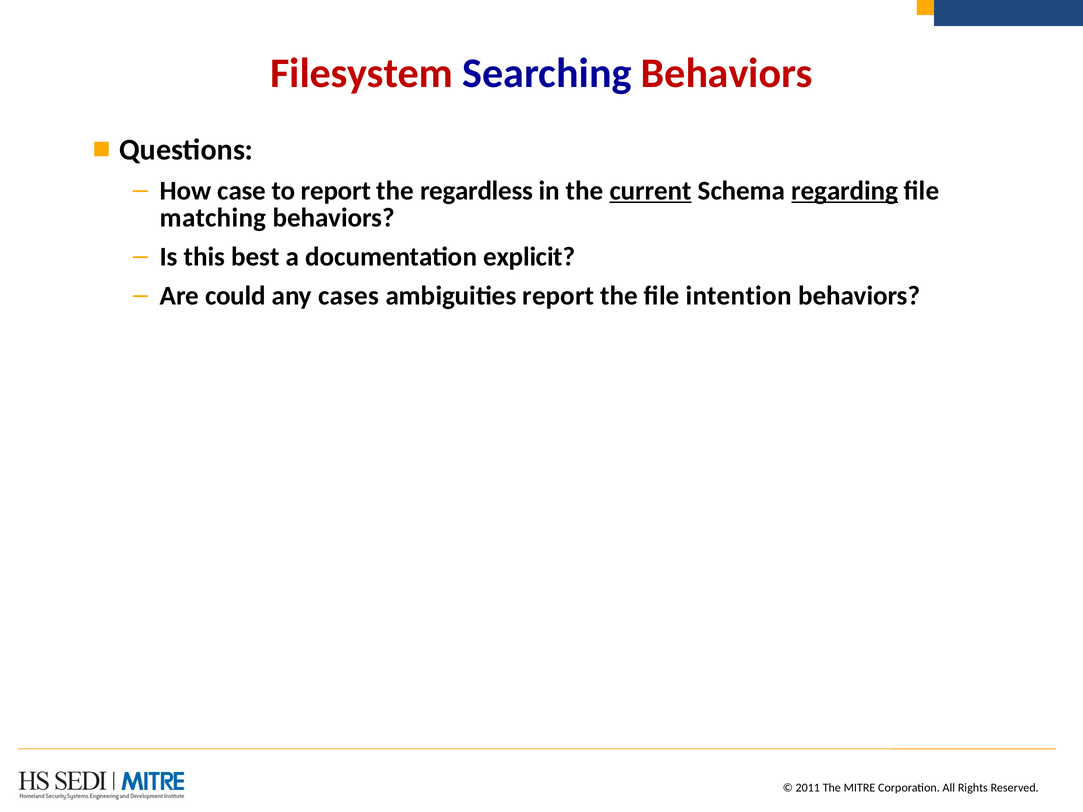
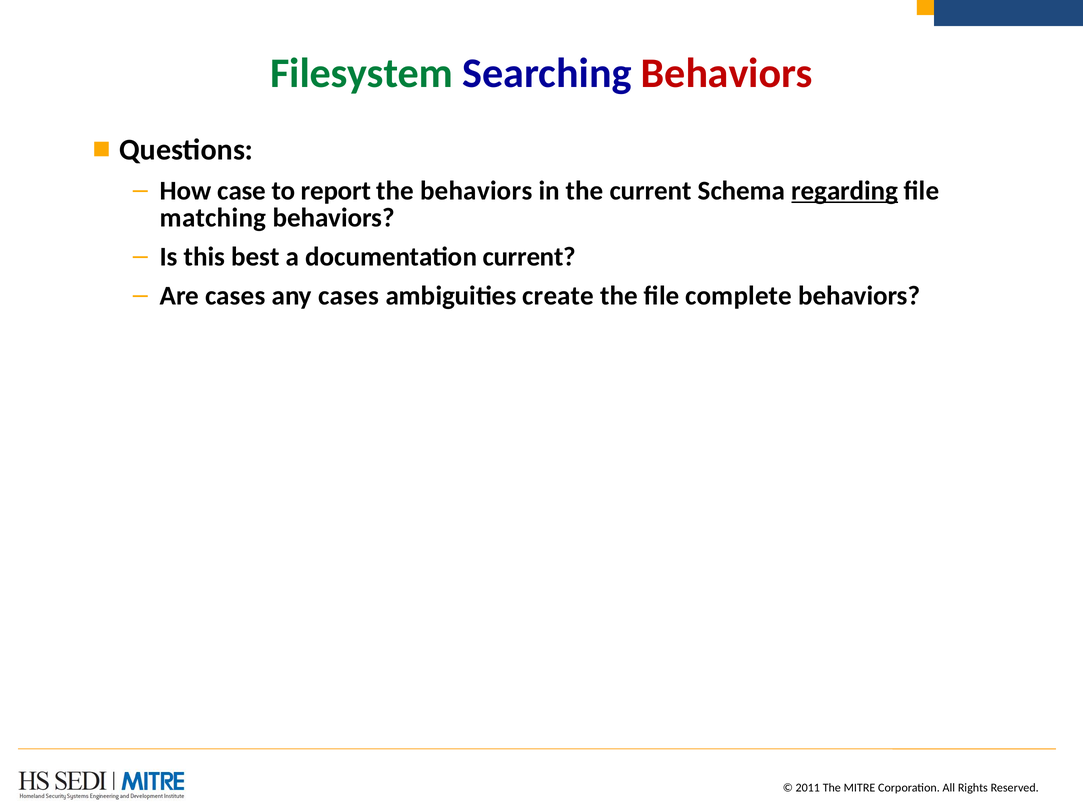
Filesystem colour: red -> green (362, 73)
the regardless: regardless -> behaviors (476, 191)
current underline: present -> none (651, 191)
documentation explicit: explicit -> current (529, 257)
Are could: could -> cases (235, 296)
ambiguities report: report -> create (558, 296)
intention: intention -> complete (739, 296)
